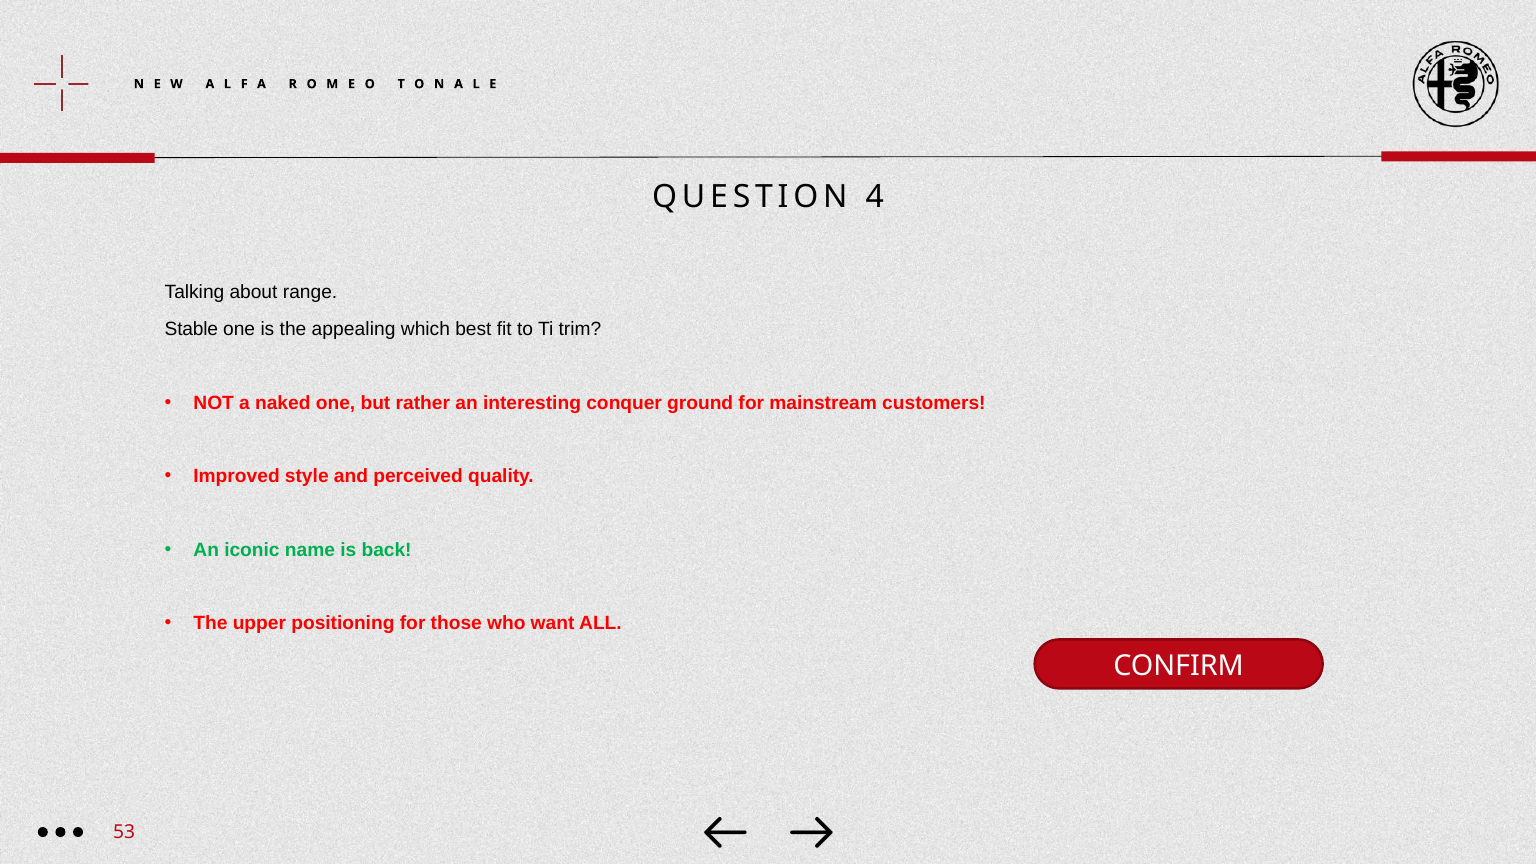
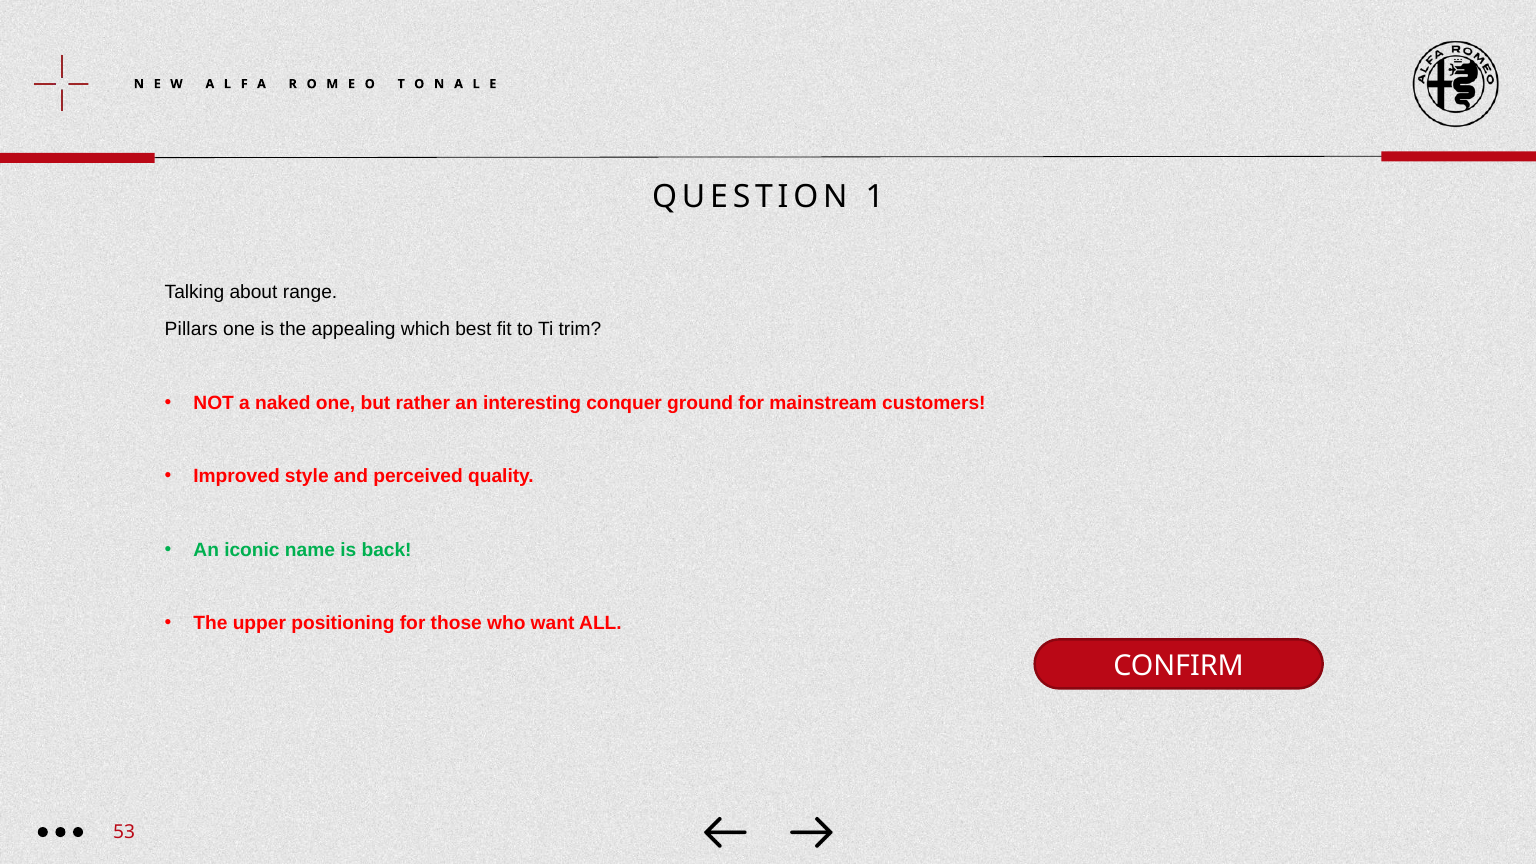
4: 4 -> 1 (875, 197)
Stable: Stable -> Pillars (191, 329)
